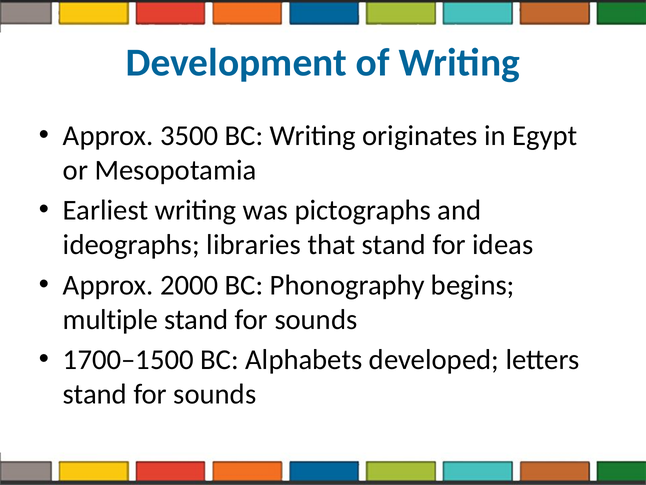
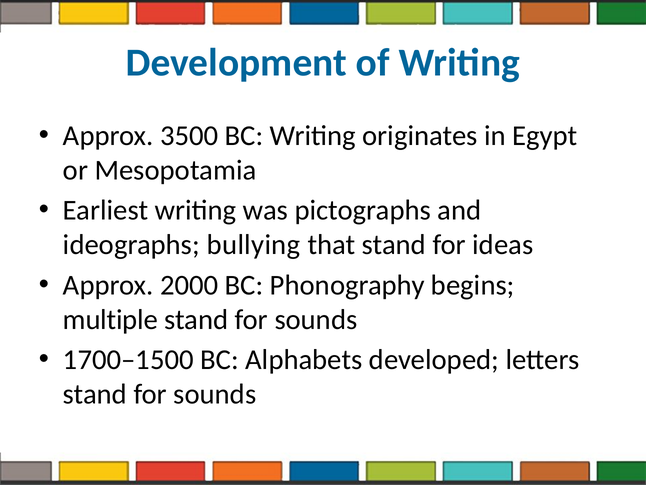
libraries: libraries -> bullying (254, 245)
